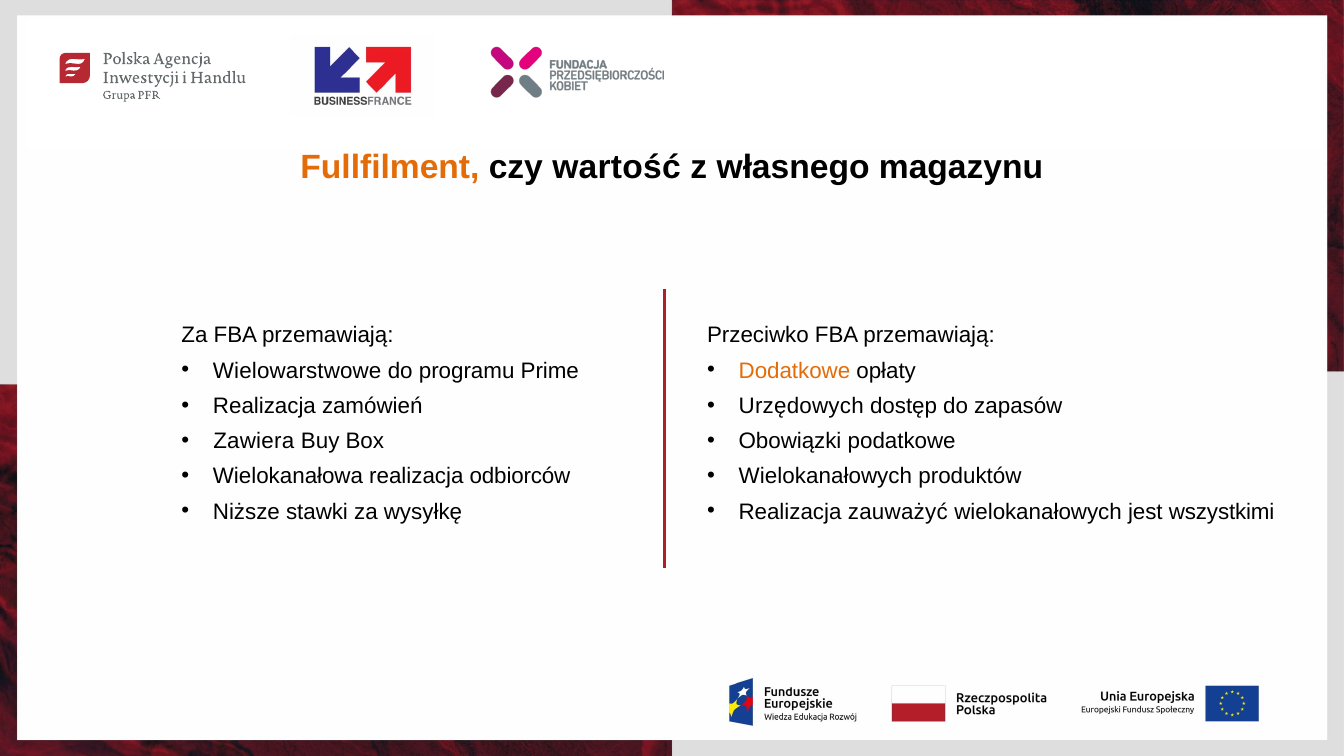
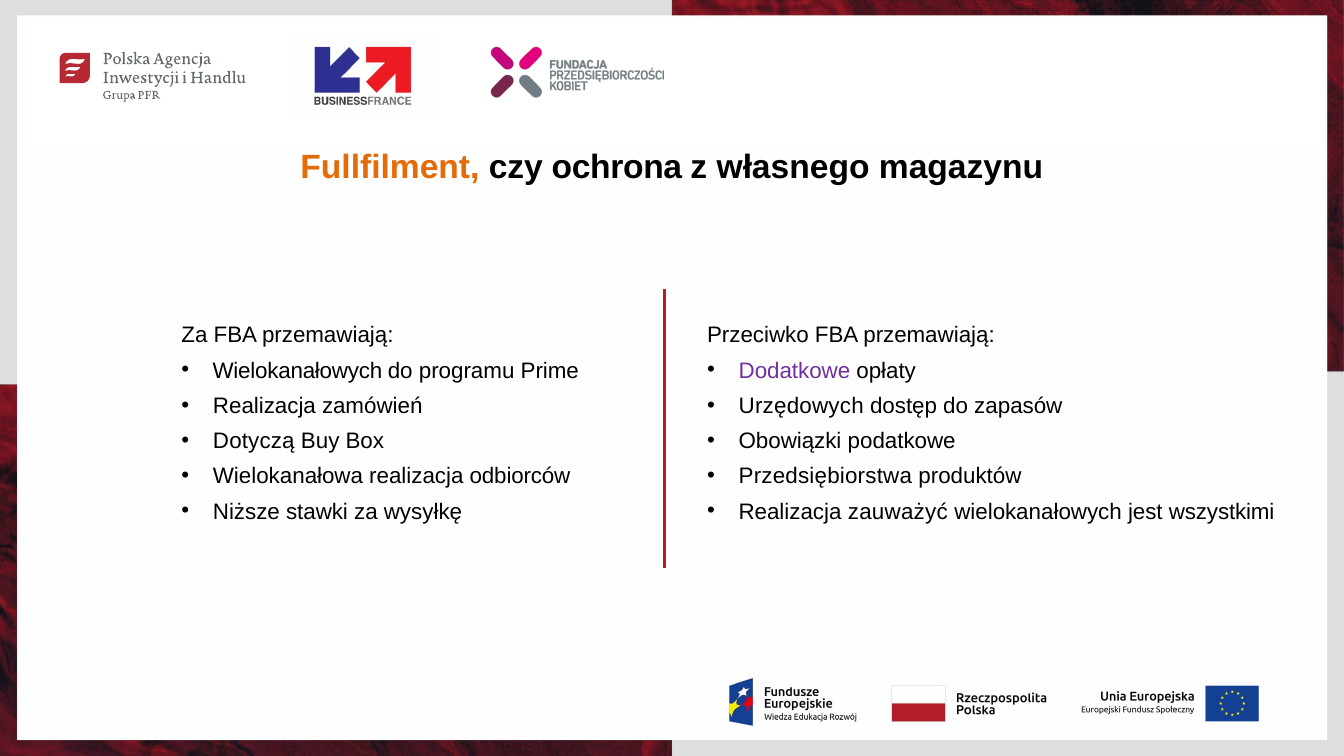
wartość: wartość -> ochrona (617, 168)
Wielowarstwowe: Wielowarstwowe -> Wielokanałowych (297, 371)
Dodatkowe colour: orange -> purple (794, 371)
Zawiera: Zawiera -> Dotyczą (254, 441)
Wielokanałowych: Wielokanałowych -> Przedsiębiorstwa (825, 477)
